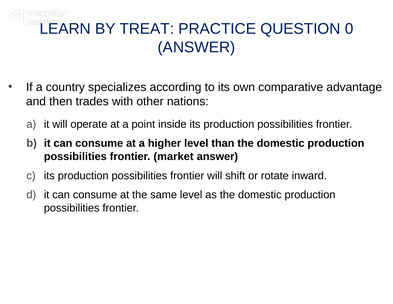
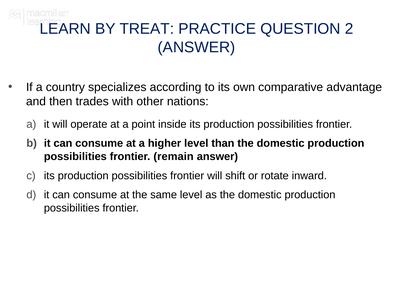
0: 0 -> 2 (349, 29)
market: market -> remain (174, 156)
